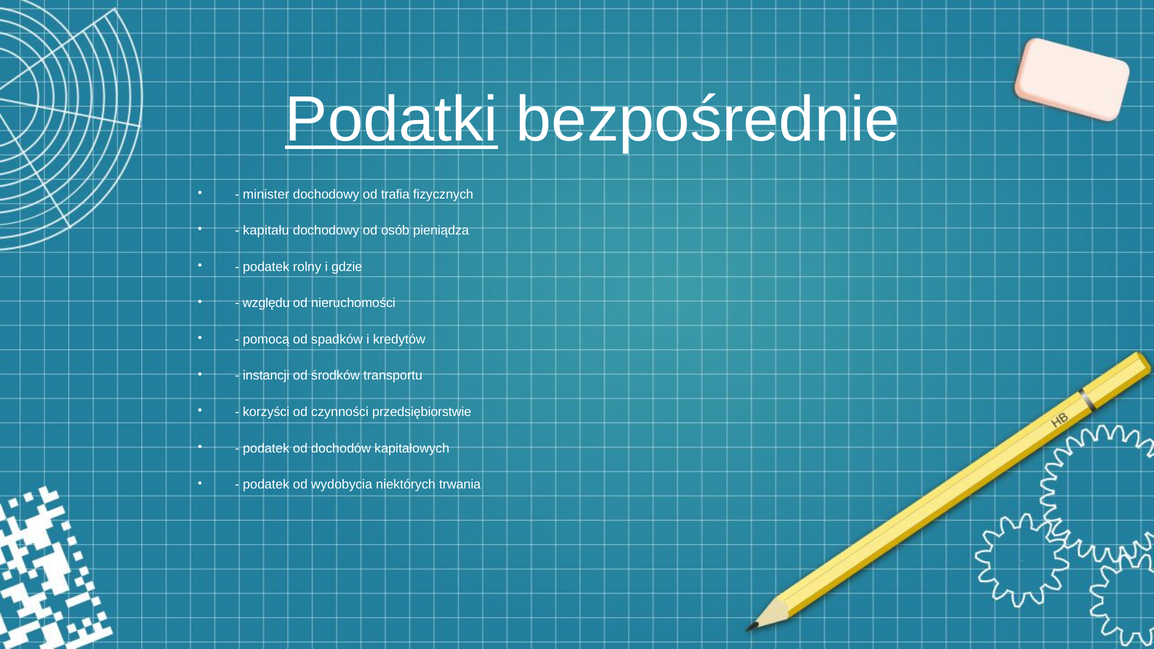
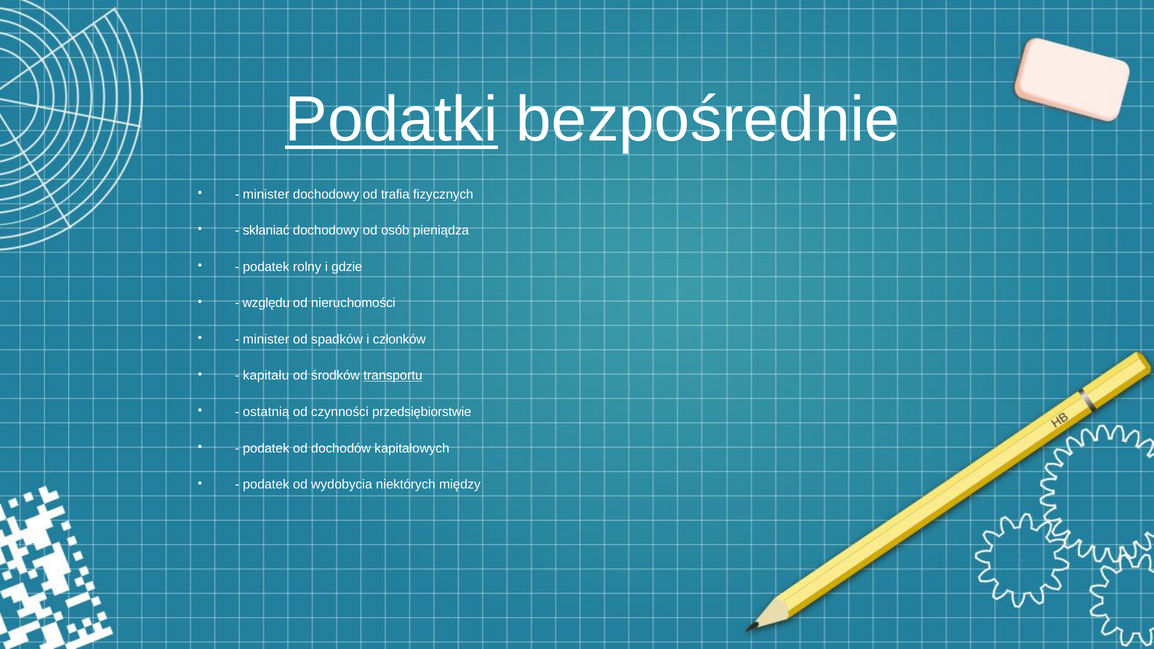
kapitału: kapitału -> skłaniać (266, 231)
pomocą: pomocą -> minister (266, 339)
kredytów: kredytów -> członków (399, 339)
instancji: instancji -> kapitału (266, 376)
transportu underline: none -> present (393, 376)
korzyści: korzyści -> ostatnią (266, 412)
trwania: trwania -> między (460, 485)
